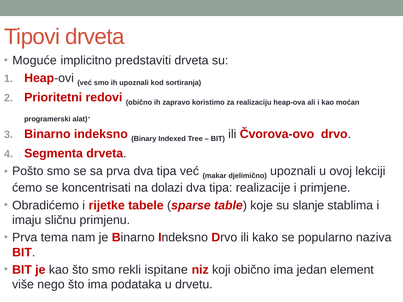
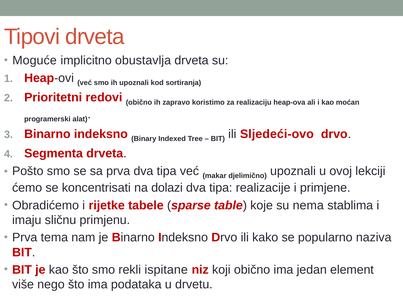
predstaviti: predstaviti -> obustavlja (143, 61)
Čvorova-ovo: Čvorova-ovo -> Sljedeći-ovo (277, 134)
slanje: slanje -> nema (308, 206)
